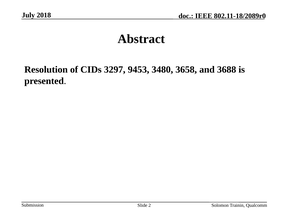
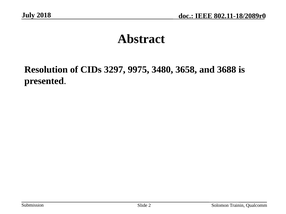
9453: 9453 -> 9975 (139, 70)
